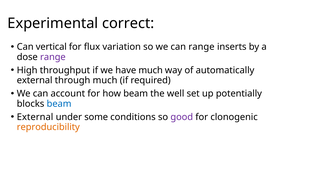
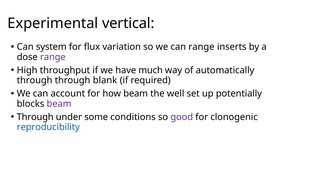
correct: correct -> vertical (128, 23)
vertical: vertical -> system (51, 47)
external: external -> through (35, 80)
through much: much -> blank (105, 80)
beam colour: blue -> purple (59, 104)
External: External -> Through (35, 117)
reproducibility colour: orange -> blue (48, 127)
